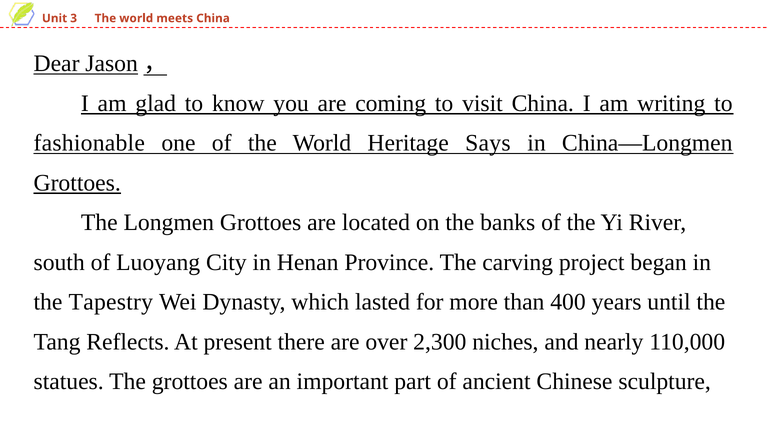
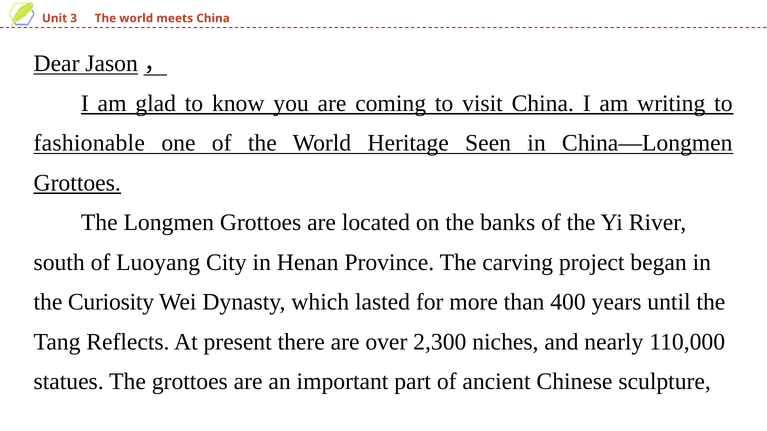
Says: Says -> Seen (488, 143)
Tapestry: Tapestry -> Curiosity (111, 302)
